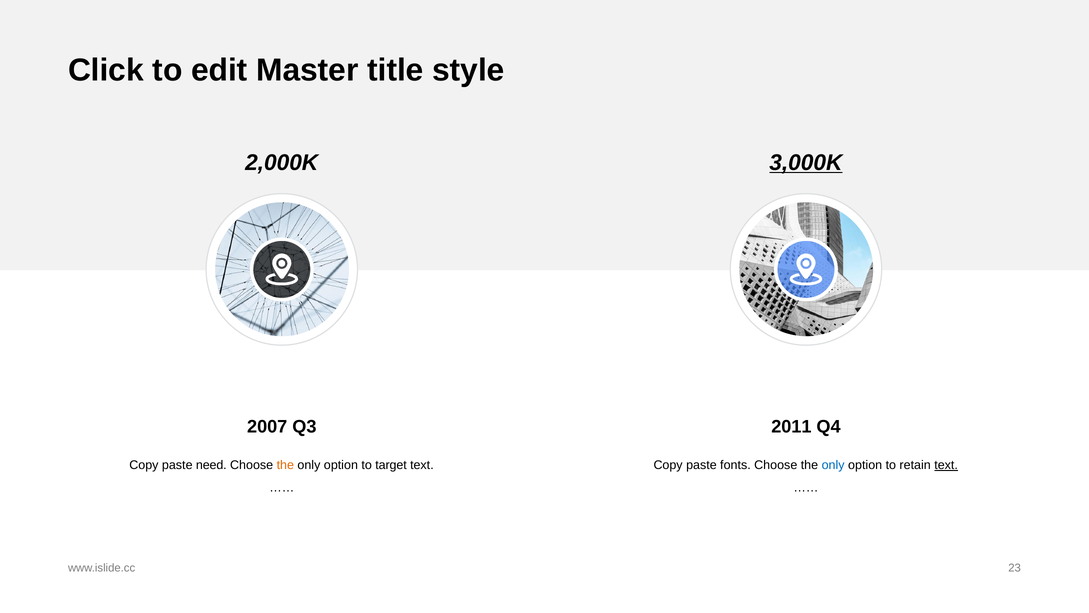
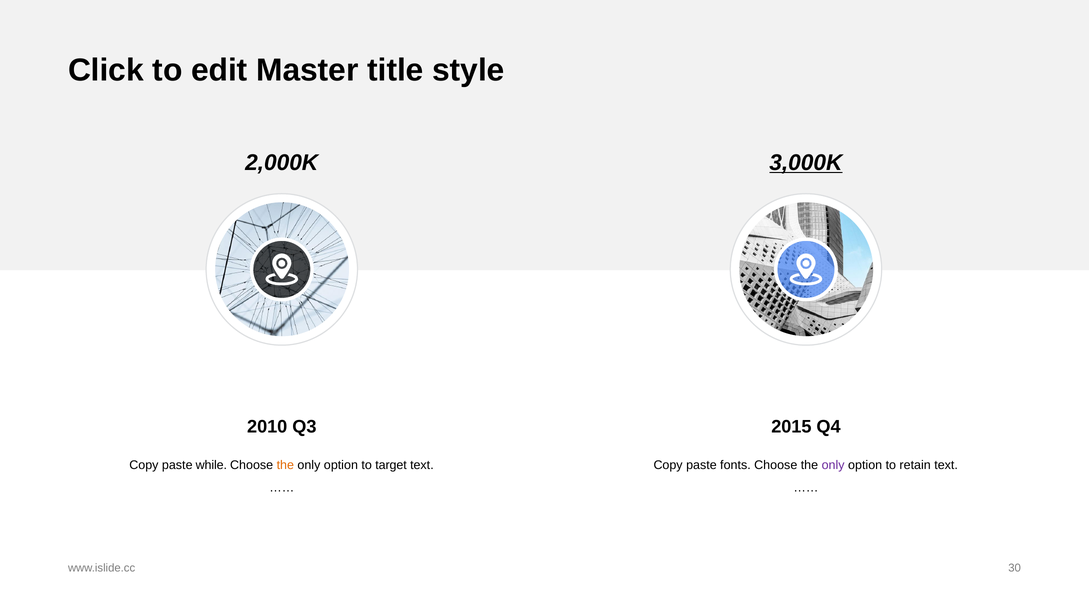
2007: 2007 -> 2010 (267, 426)
2011: 2011 -> 2015 (791, 426)
need: need -> while (211, 465)
only colour: blue -> purple (833, 465)
text underline: present -> none (946, 465)
23: 23 -> 30 (1015, 567)
